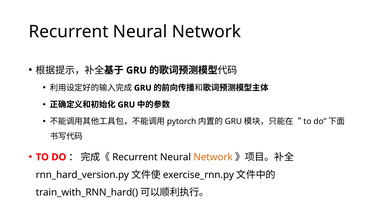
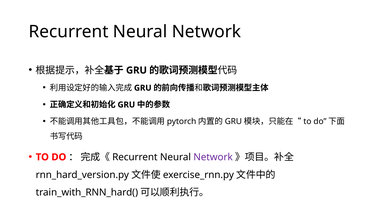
Network colour: orange -> purple (213, 157)
